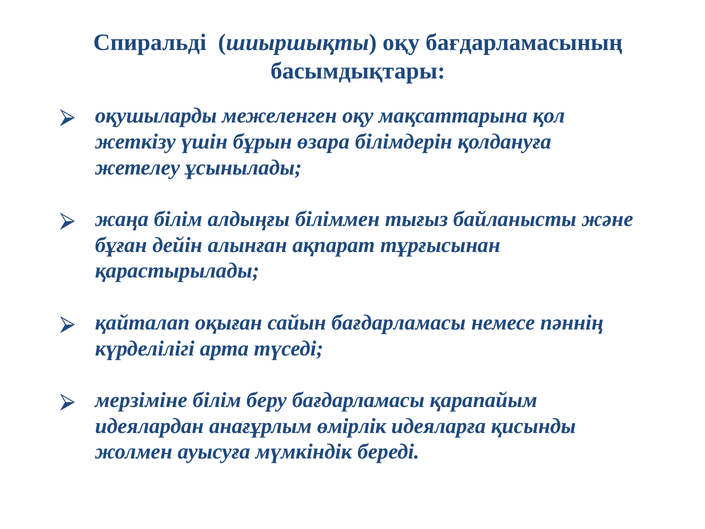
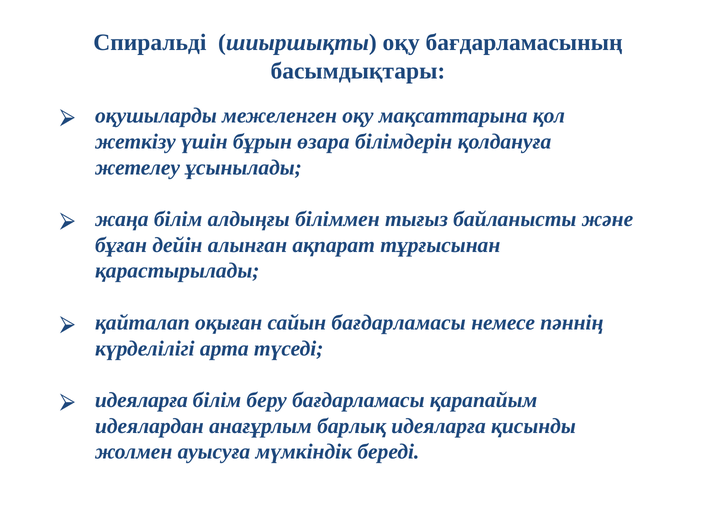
мерзіміне: мерзіміне -> идеяларға (141, 400)
өмірлік: өмірлік -> барлық (352, 426)
